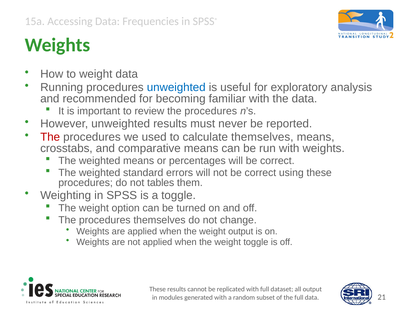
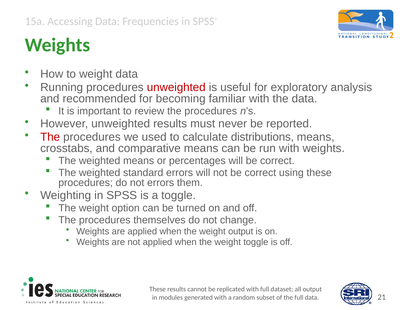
unweighted colour: blue -> red (176, 87)
calculate themselves: themselves -> distributions (262, 137)
not tables: tables -> errors (161, 183)
